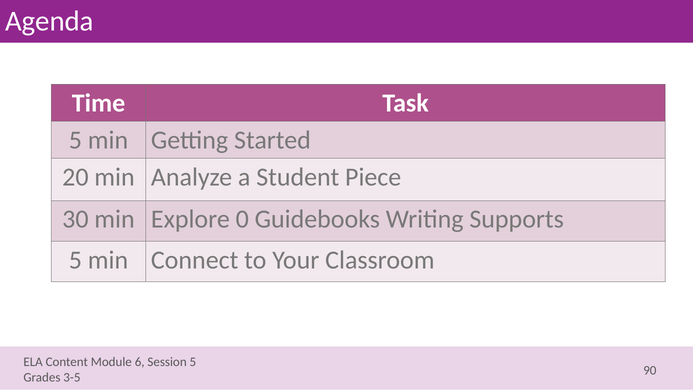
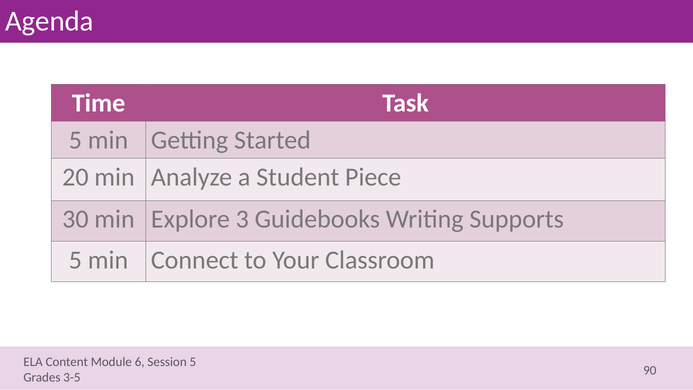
0: 0 -> 3 (242, 219)
